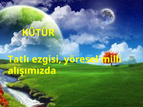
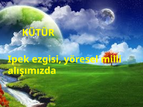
Tatlı: Tatlı -> Ipek (18, 59)
